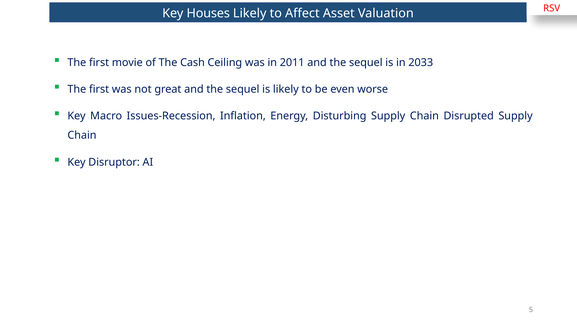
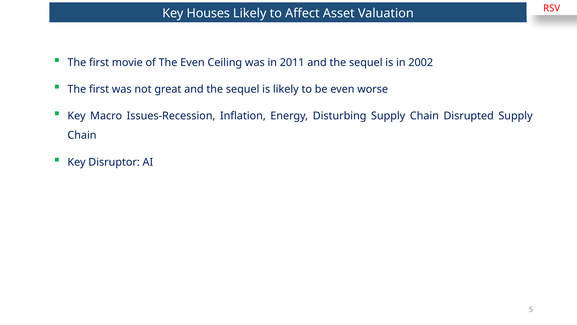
The Cash: Cash -> Even (192, 62)
2033: 2033 -> 2002 (421, 62)
